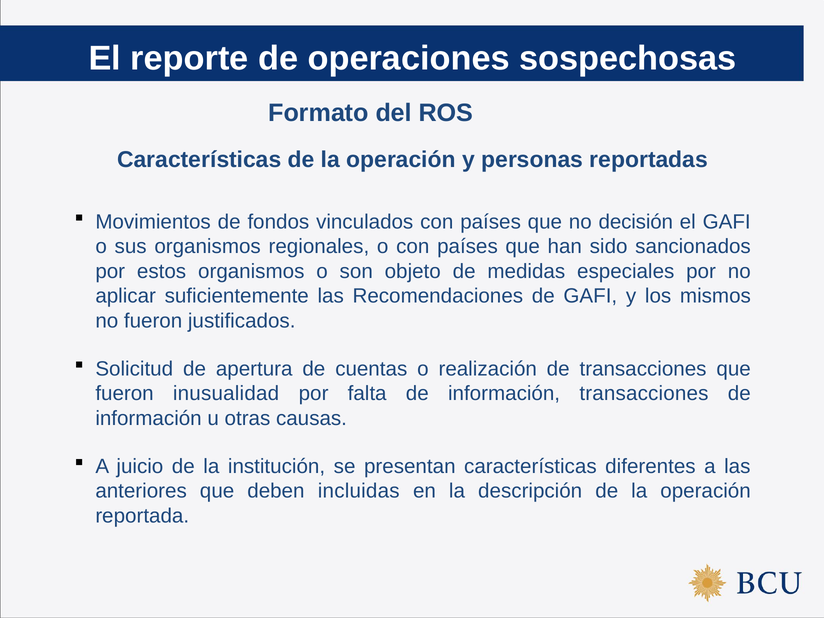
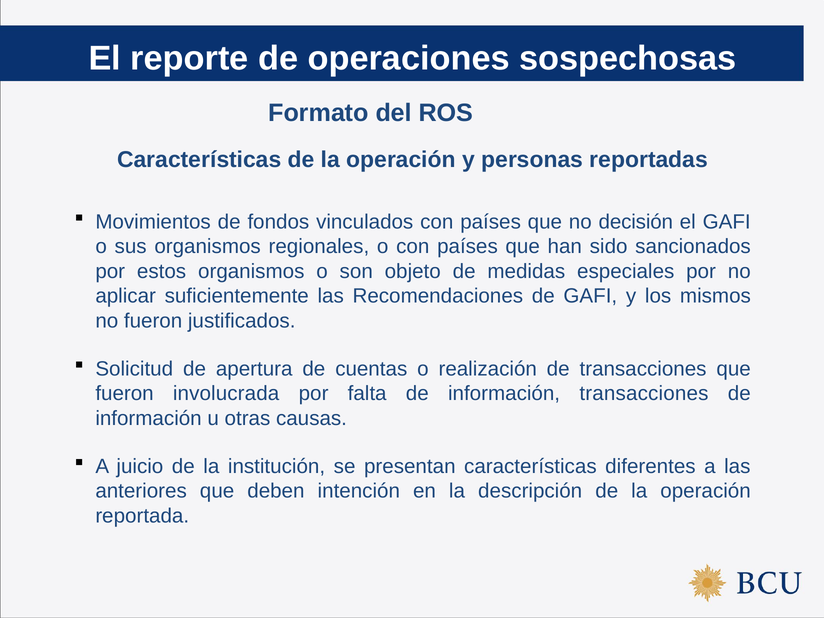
inusualidad: inusualidad -> involucrada (226, 394)
incluidas: incluidas -> intención (359, 491)
